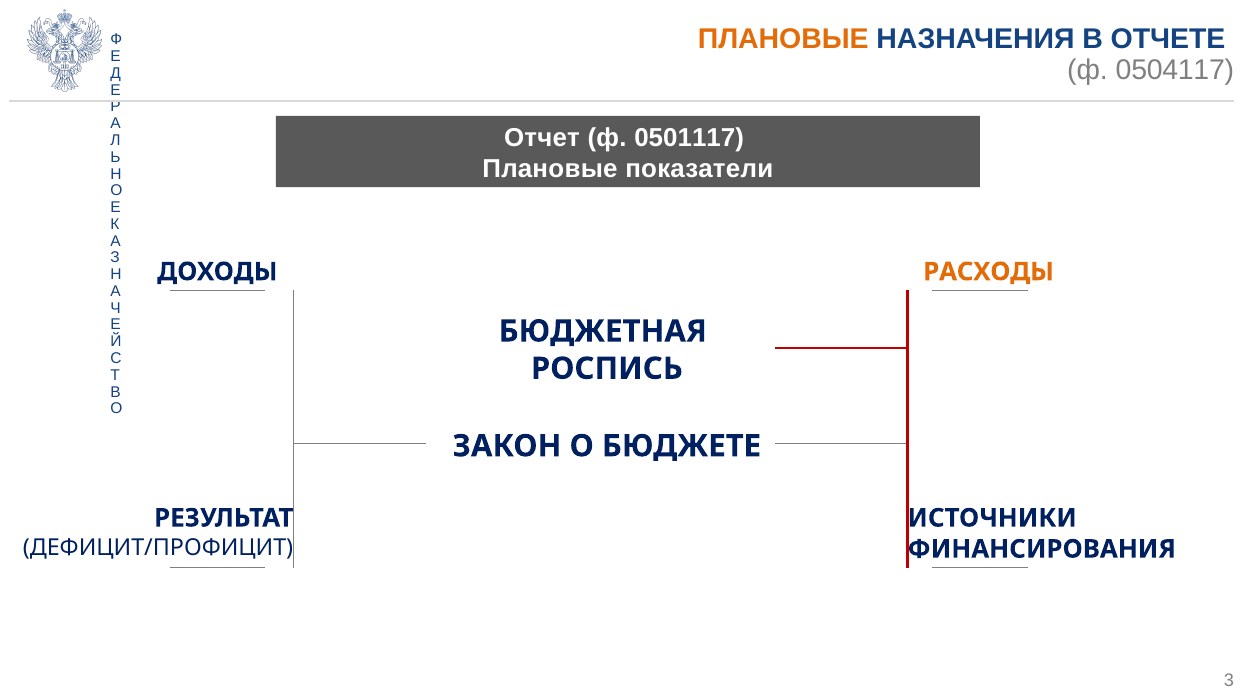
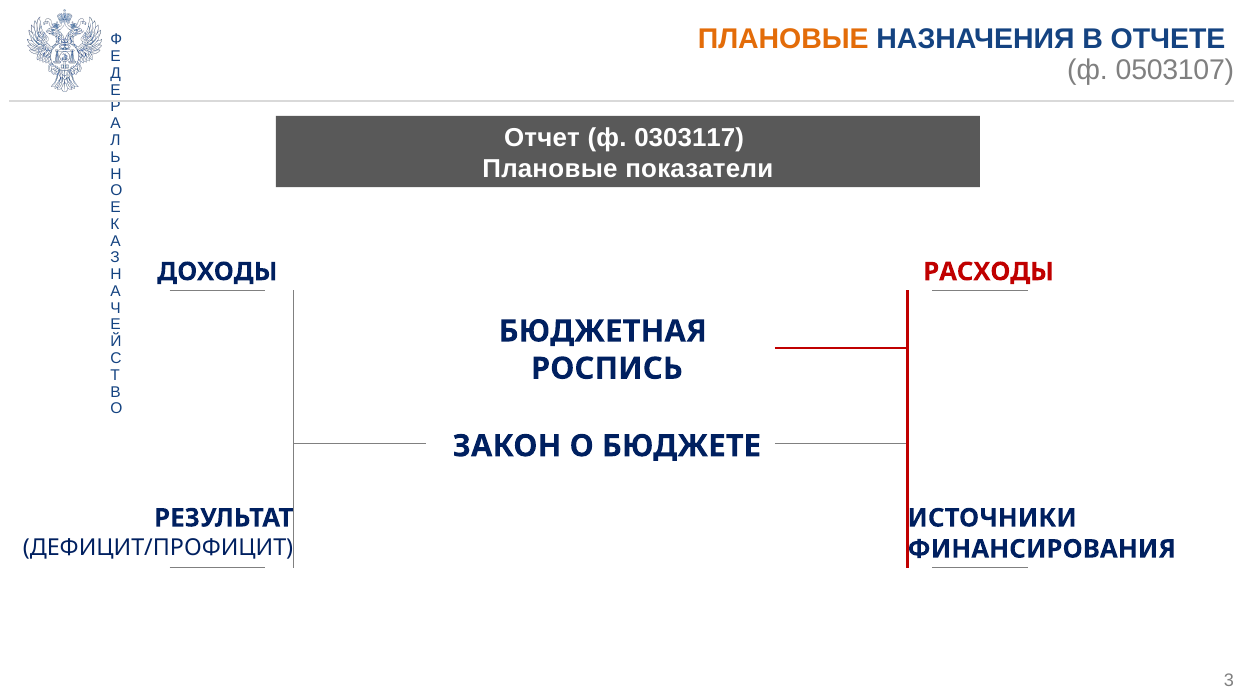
0504117: 0504117 -> 0503107 (1175, 70)
0501117: 0501117 -> 0303117 (689, 138)
РАСХОДЫ colour: orange -> red (989, 272)
